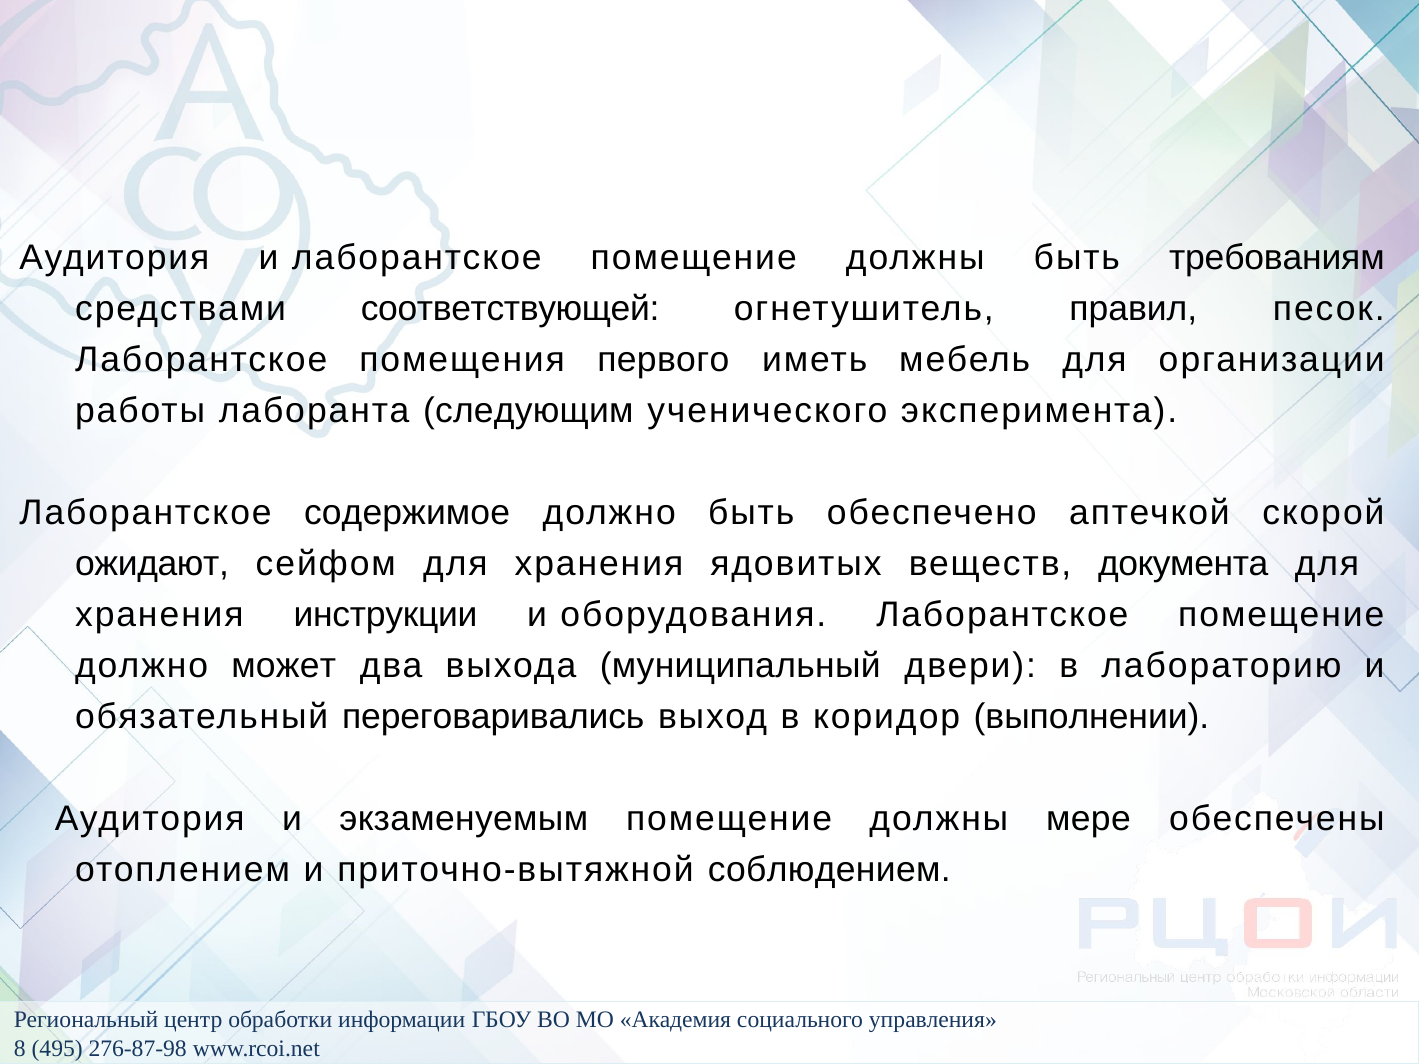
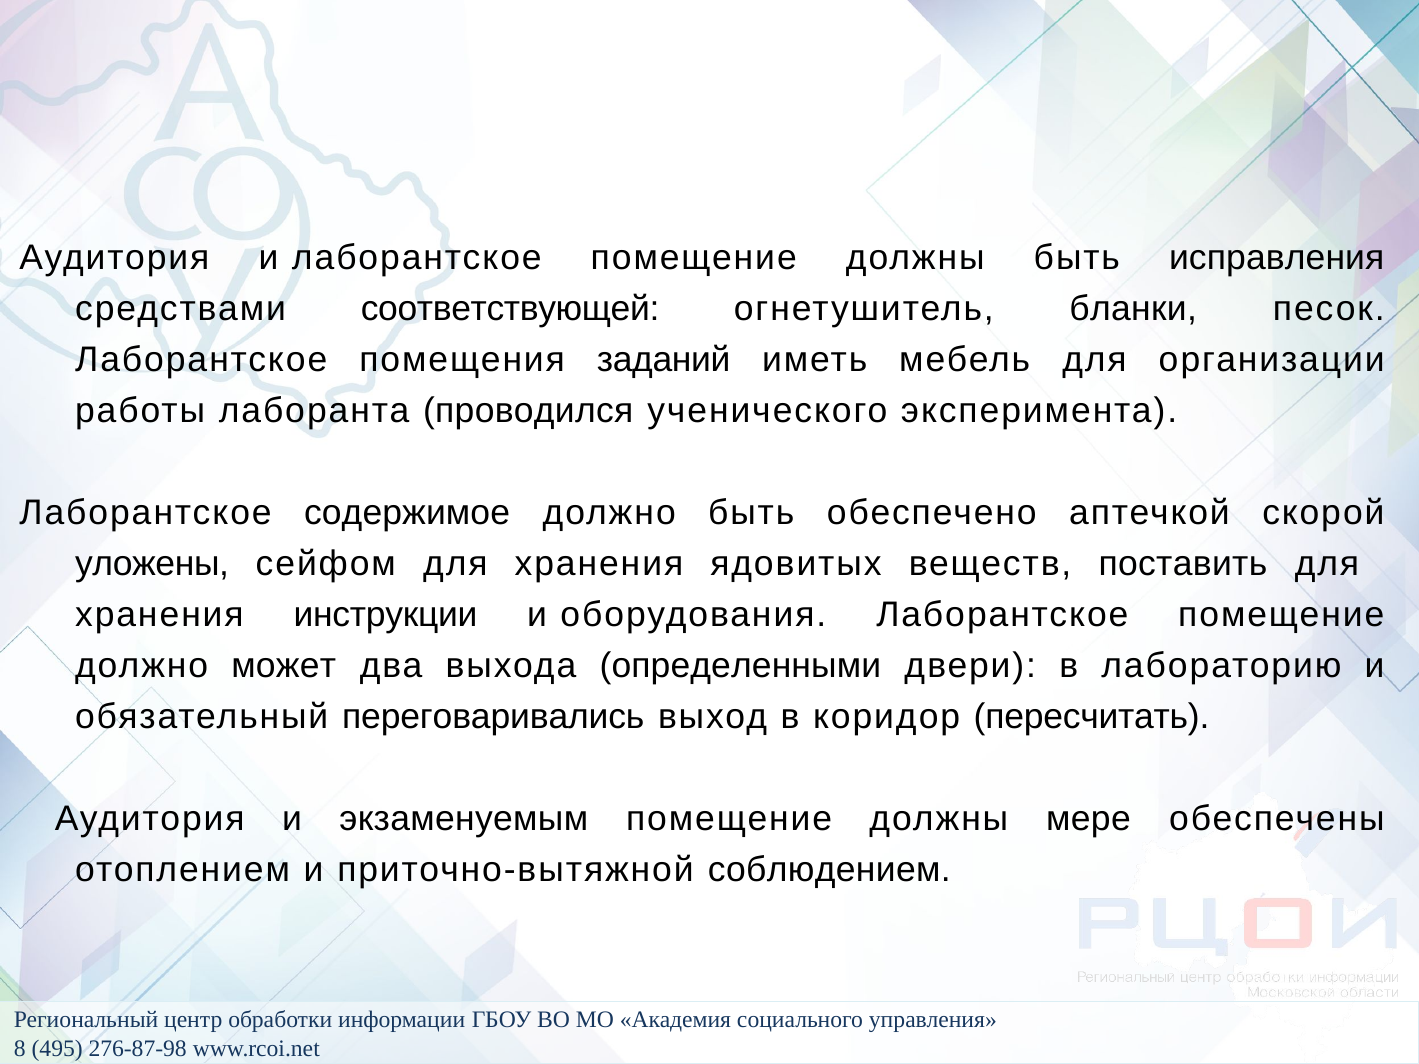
требованиям: требованиям -> исправления (1277, 258)
правил: правил -> бланки (1133, 309)
первого: первого -> заданий (664, 360)
следующим: следующим -> проводился (528, 411)
ожидают: ожидают -> уложены (152, 564)
документа: документа -> поставить (1183, 564)
муниципальный: муниципальный -> определенными (740, 666)
выполнении: выполнении -> пересчитать (1092, 717)
